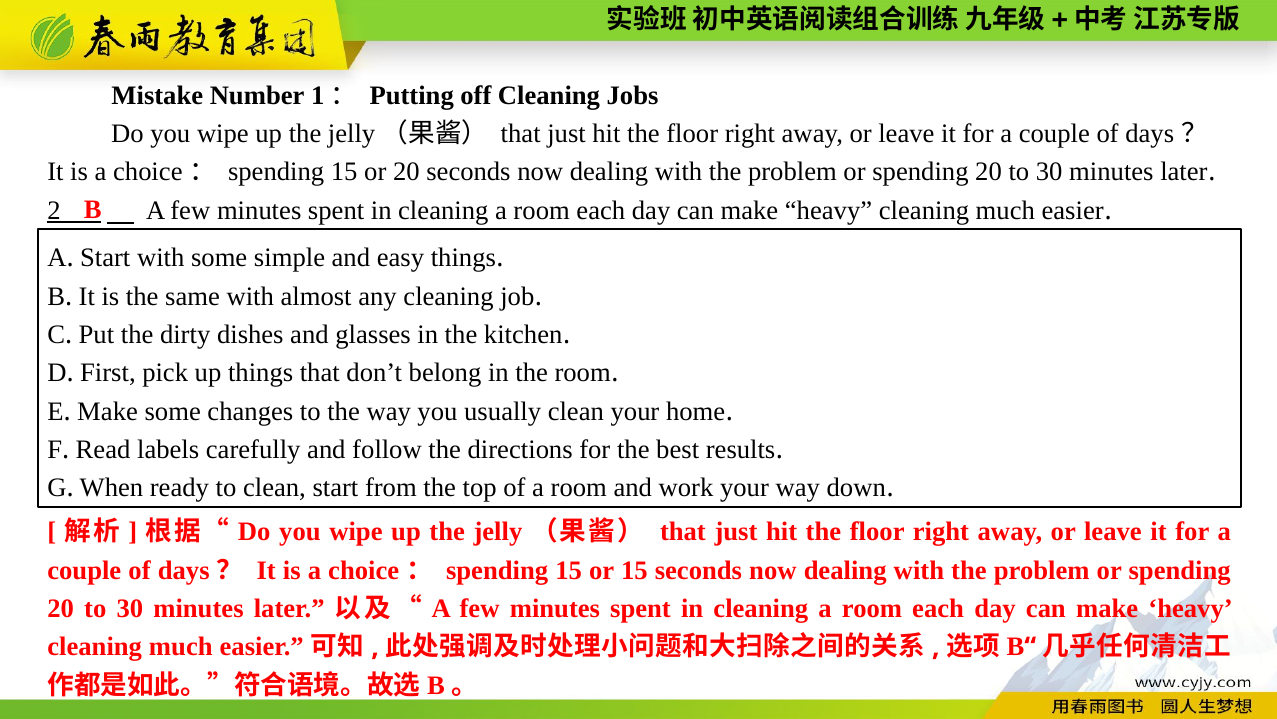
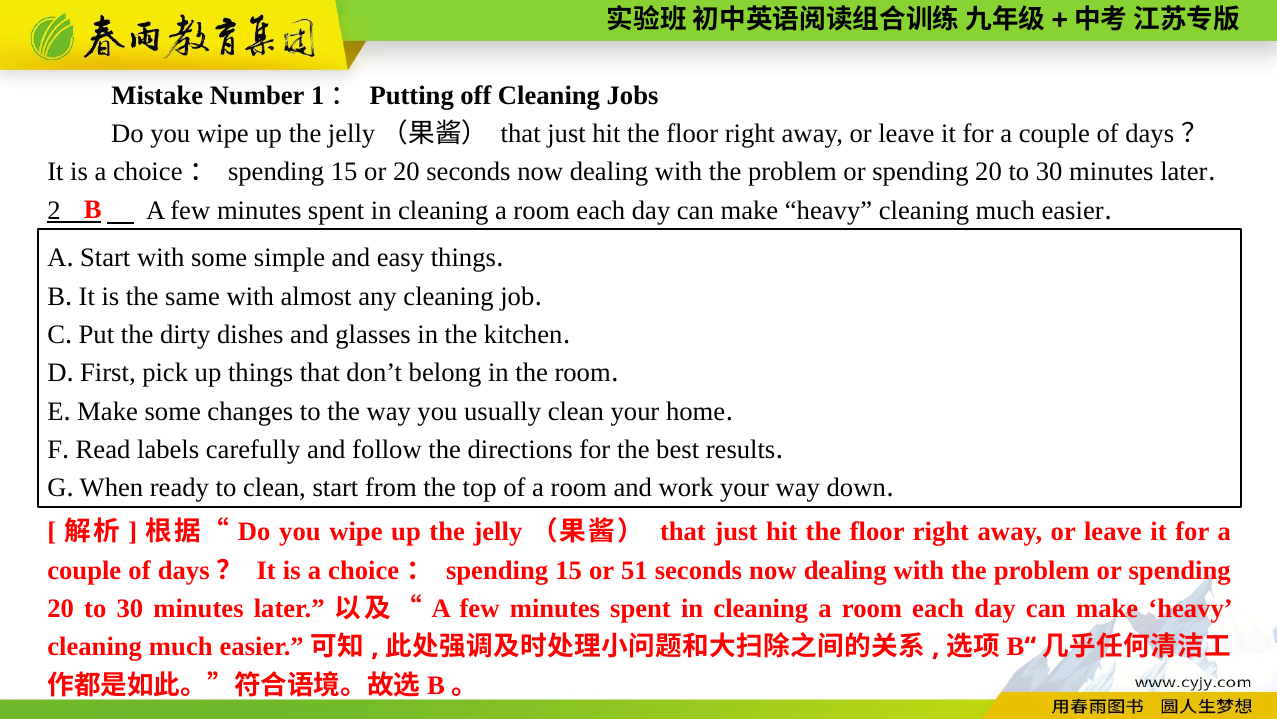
or 15: 15 -> 51 (634, 570)
